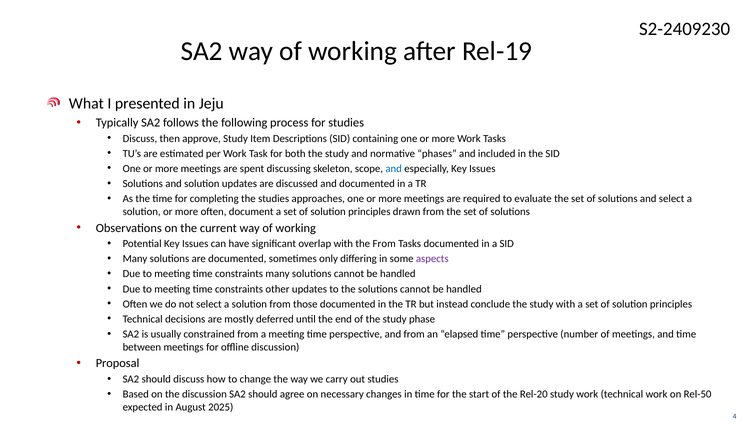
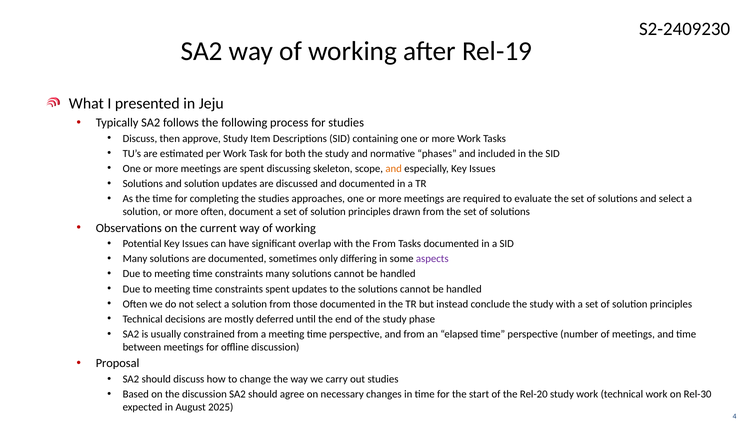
and colour: blue -> orange (394, 169)
constraints other: other -> spent (278, 289)
Rel-50: Rel-50 -> Rel-30 (698, 395)
